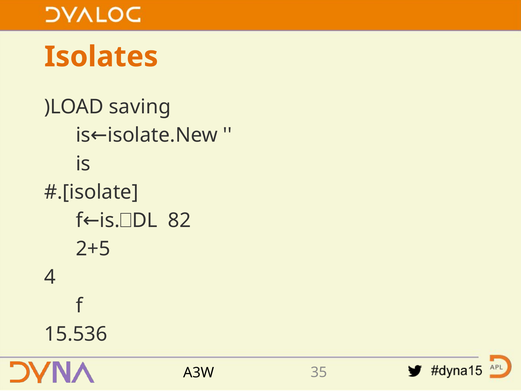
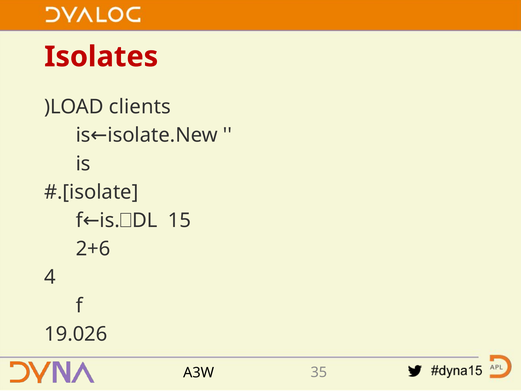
Isolates colour: orange -> red (101, 57)
saving: saving -> clients (140, 107)
82: 82 -> 15 (179, 220)
2+5: 2+5 -> 2+6 (93, 249)
15.536: 15.536 -> 19.026 (76, 334)
